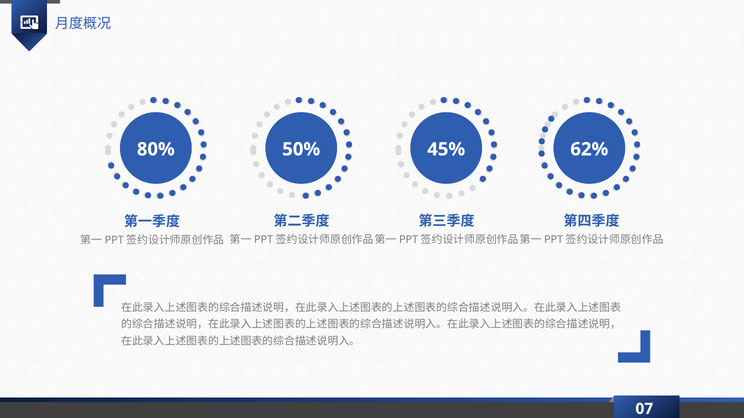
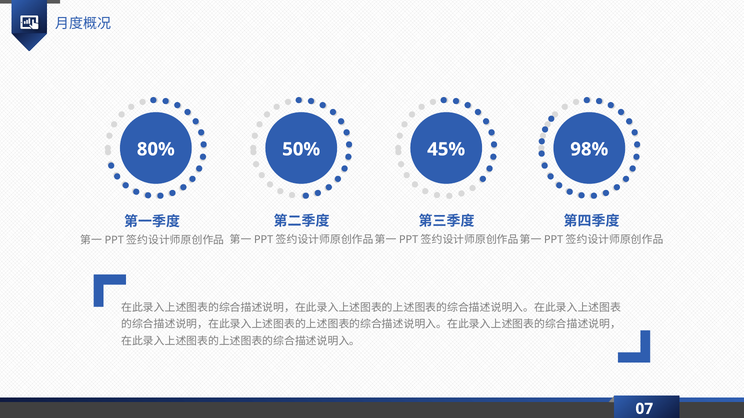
62%: 62% -> 98% (589, 149)
